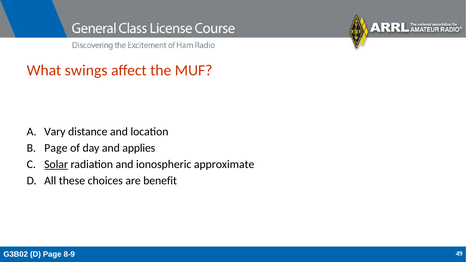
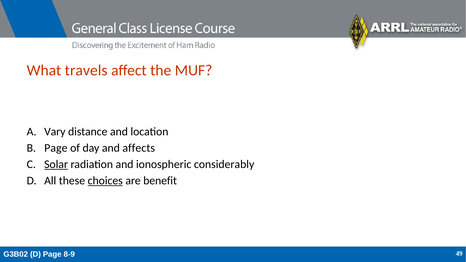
swings: swings -> travels (86, 70)
applies: applies -> affects (139, 148)
approximate: approximate -> considerably (224, 164)
choices underline: none -> present (105, 181)
